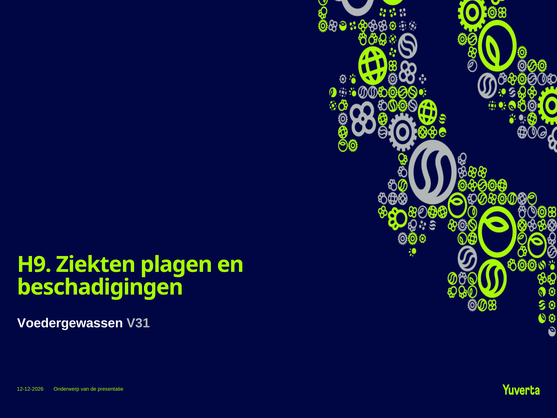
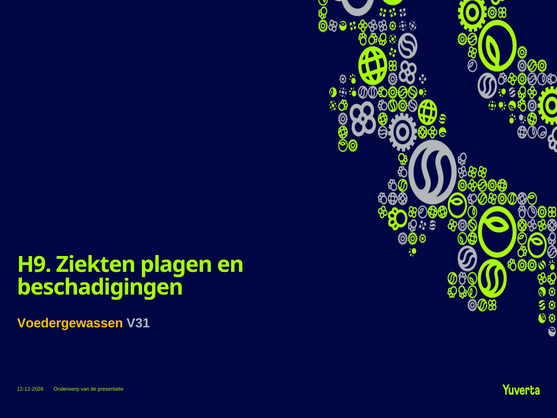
Voedergewassen colour: white -> yellow (70, 323)
